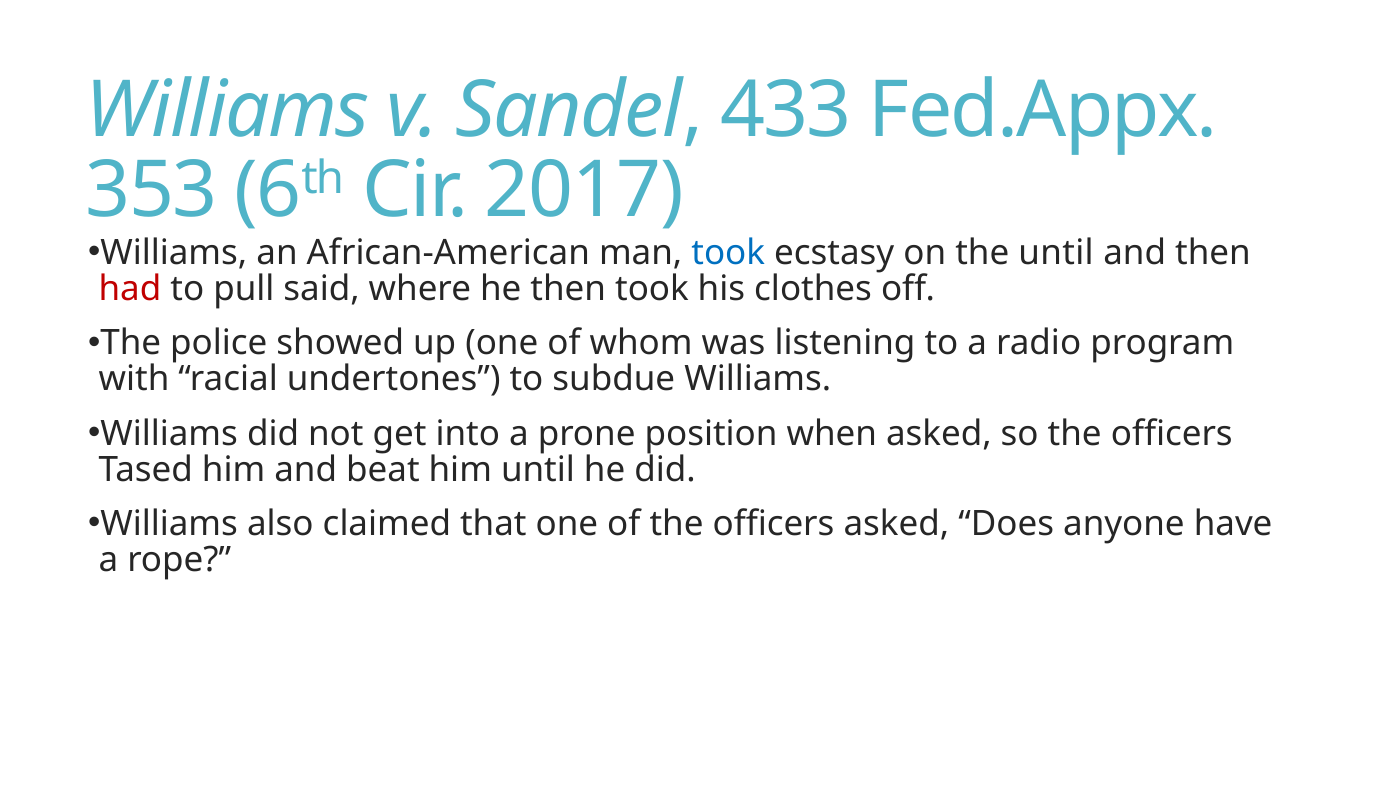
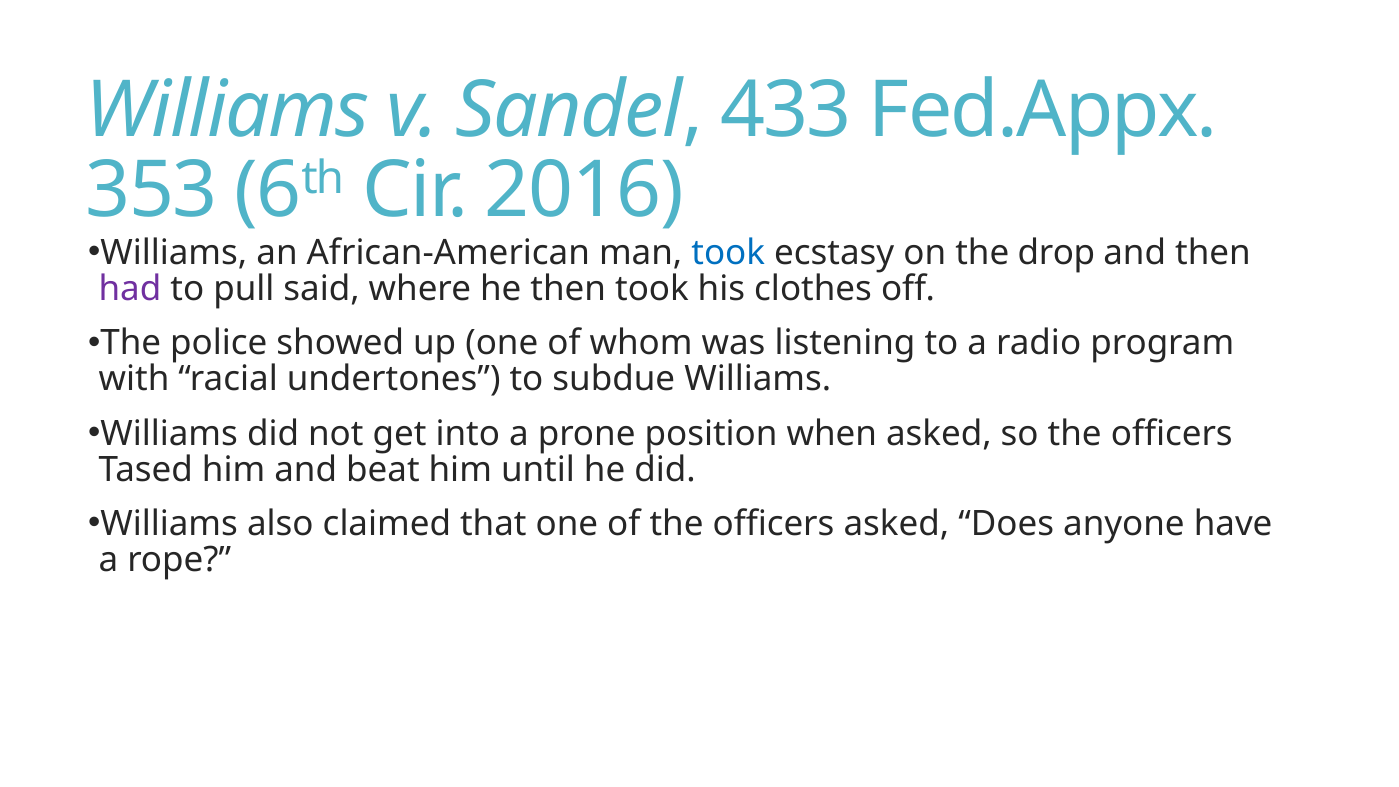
2017: 2017 -> 2016 (584, 191)
the until: until -> drop (1056, 253)
had colour: red -> purple (130, 289)
